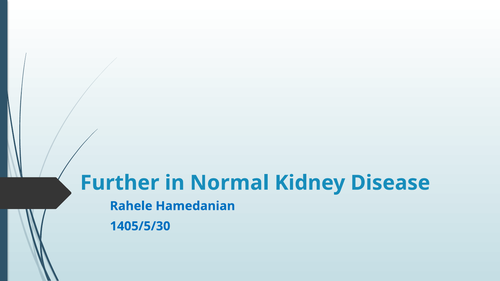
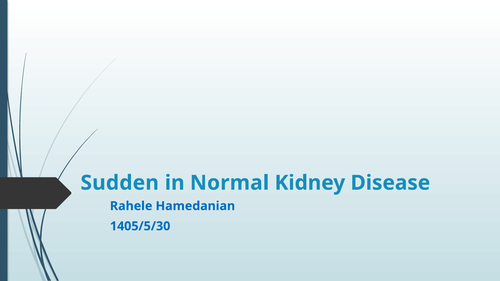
Further: Further -> Sudden (120, 183)
